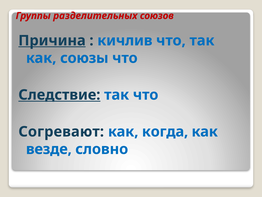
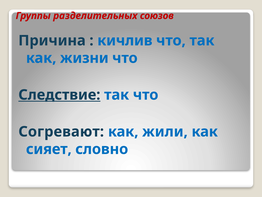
Причина underline: present -> none (52, 40)
союзы: союзы -> жизни (84, 58)
когда: когда -> жили (165, 131)
везде: везде -> сияет (49, 149)
